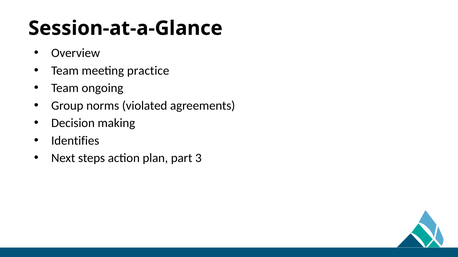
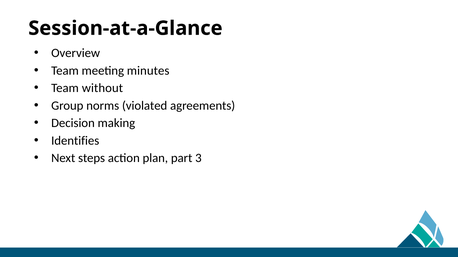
practice: practice -> minutes (148, 71)
ongoing: ongoing -> without (102, 88)
